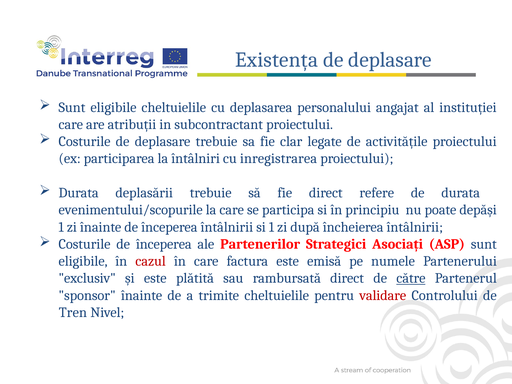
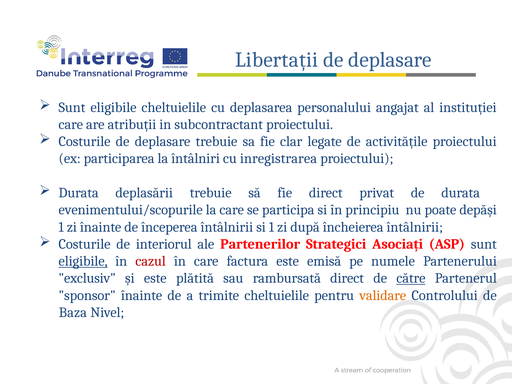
Existența: Existența -> Libertații (277, 60)
refere: refere -> privat (377, 193)
Costurile de începerea: începerea -> interiorul (164, 244)
eligibile underline: none -> present (83, 261)
validare colour: red -> orange (383, 295)
Tren: Tren -> Baza (73, 312)
